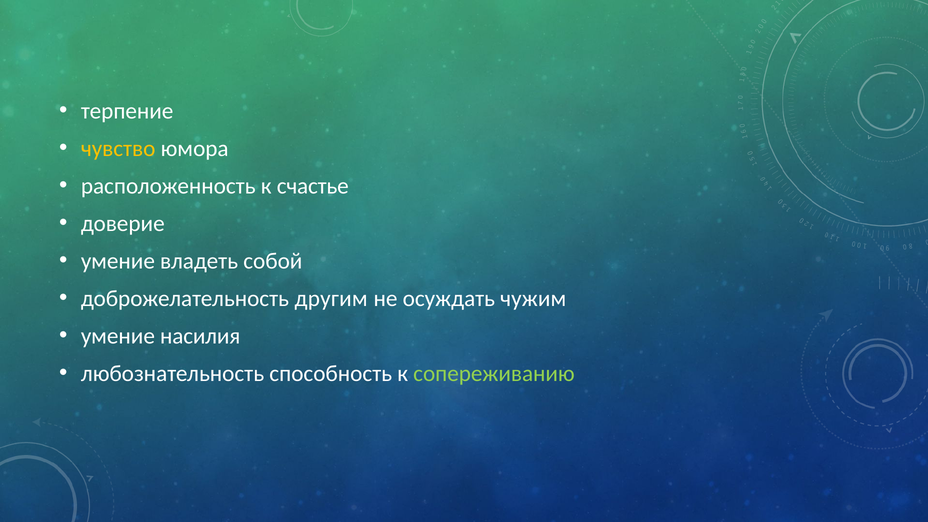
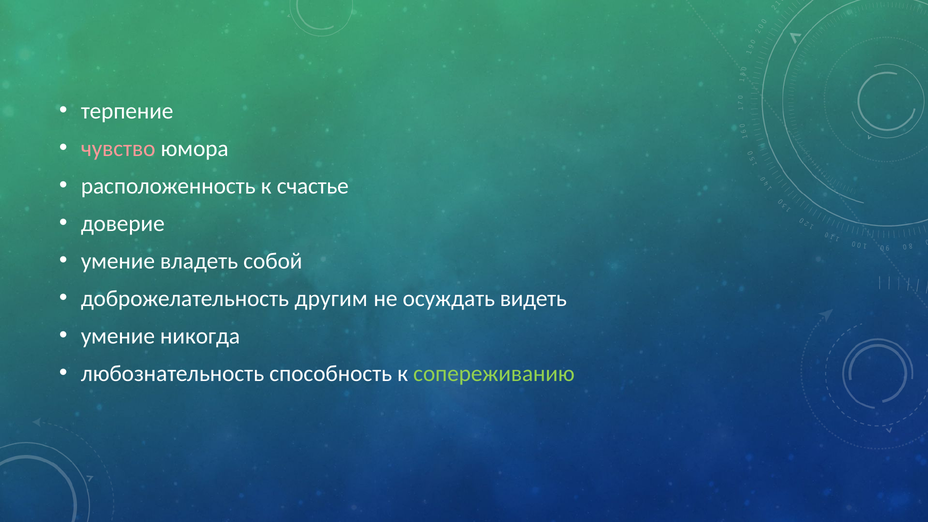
чувство colour: yellow -> pink (118, 149)
чужим: чужим -> видеть (533, 299)
насилия: насилия -> никогда (200, 336)
